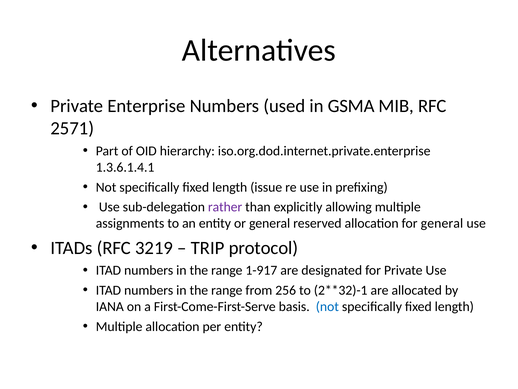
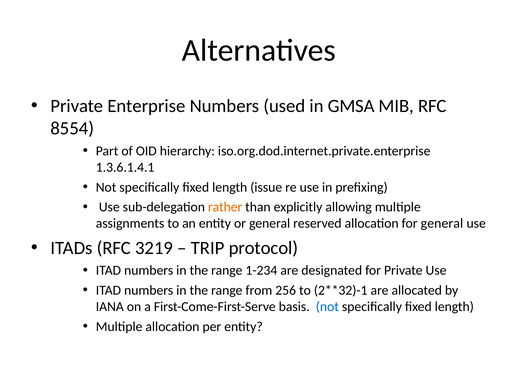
GSMA: GSMA -> GMSA (351, 106)
2571: 2571 -> 8554 (72, 128)
rather colour: purple -> orange (225, 207)
1-917: 1-917 -> 1-234 (261, 270)
